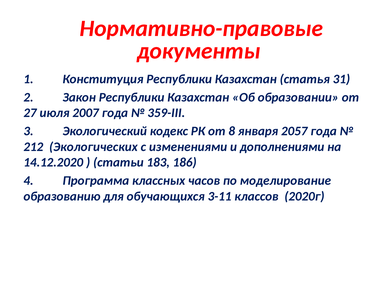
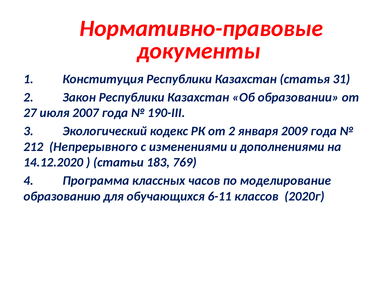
359-III: 359-III -> 190-III (166, 113)
от 8: 8 -> 2 (232, 131)
2057: 2057 -> 2009 (294, 131)
Экологических: Экологических -> Непрерывного (93, 147)
186: 186 -> 769 (185, 163)
3-11: 3-11 -> 6-11 (220, 196)
